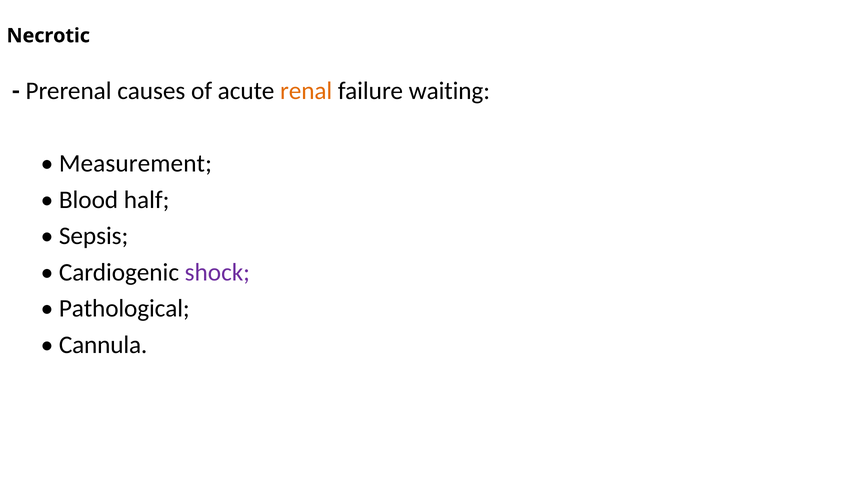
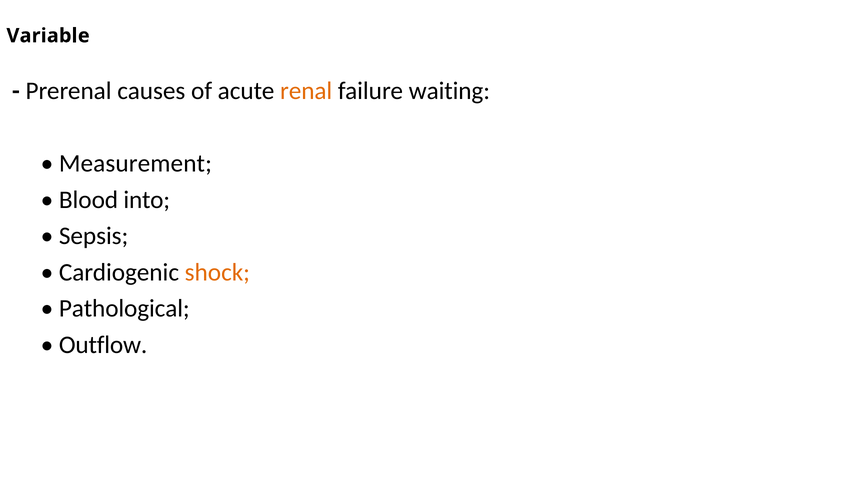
Necrotic: Necrotic -> Variable (48, 36)
half: half -> into (147, 200)
shock colour: purple -> orange (217, 272)
Cannula: Cannula -> Outflow (103, 345)
